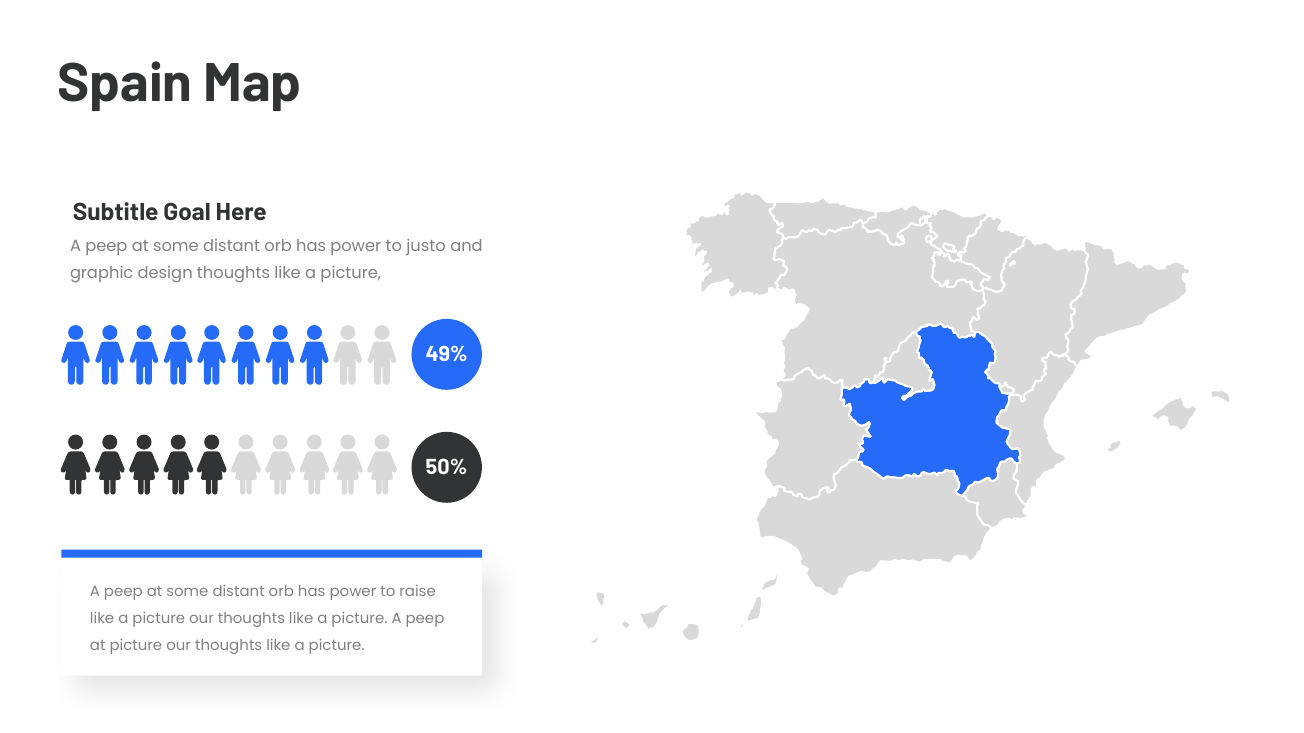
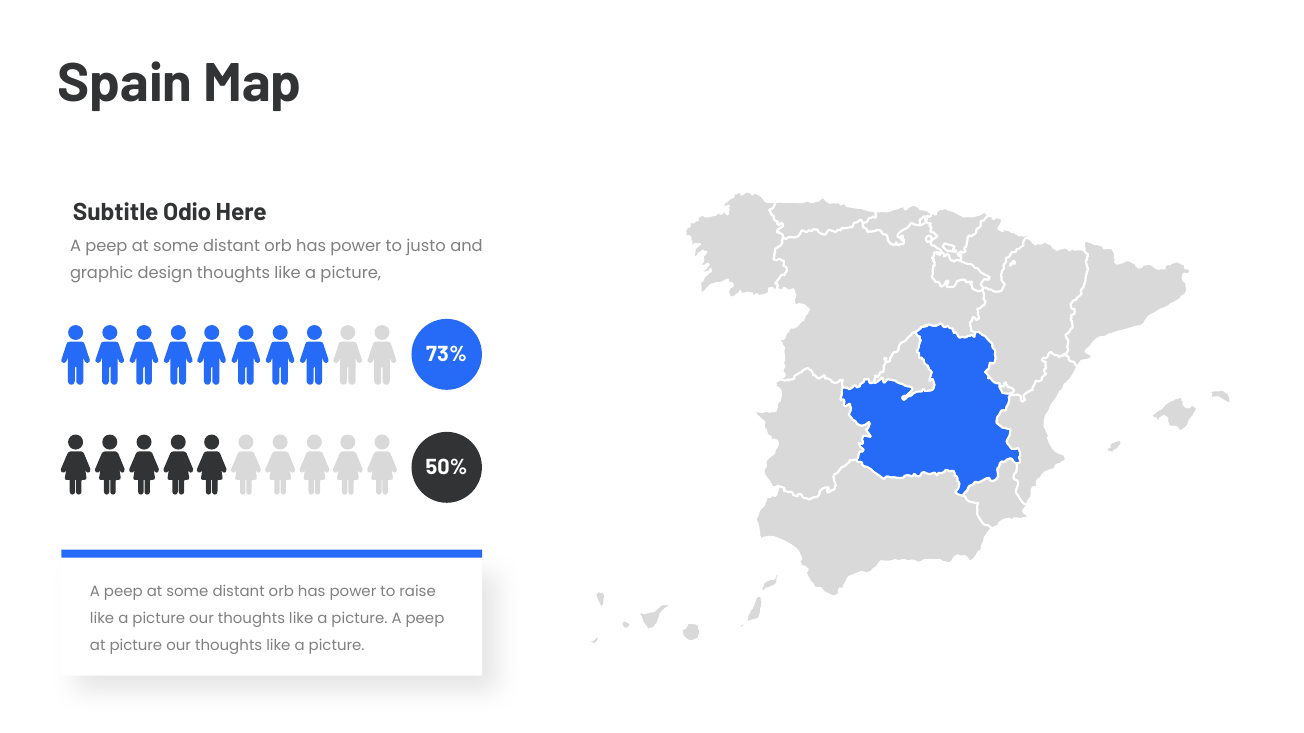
Goal: Goal -> Odio (187, 213)
49%: 49% -> 73% (447, 355)
